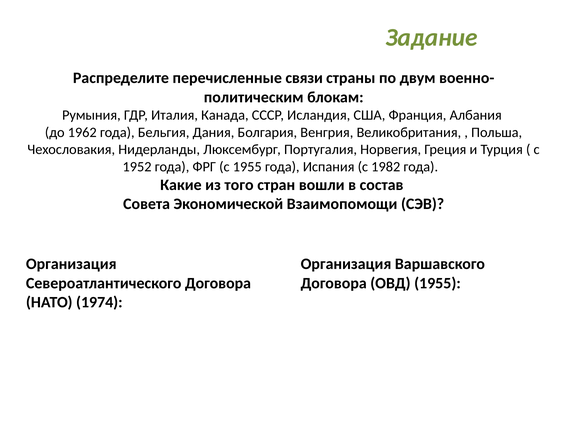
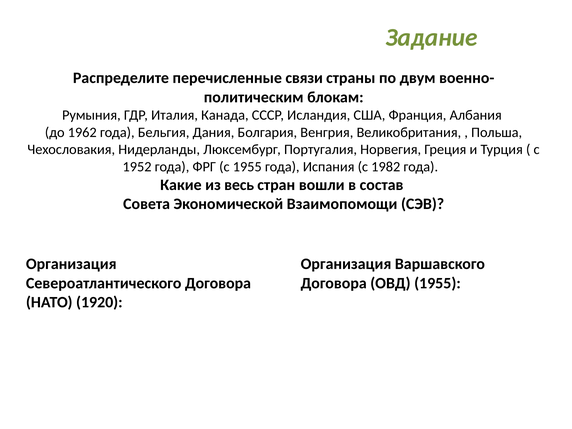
того: того -> весь (239, 185)
1974: 1974 -> 1920 (99, 302)
